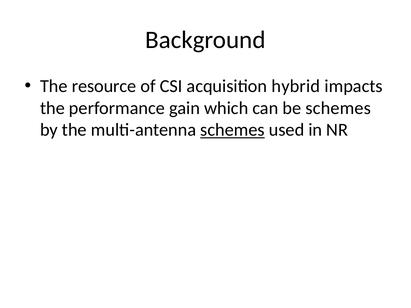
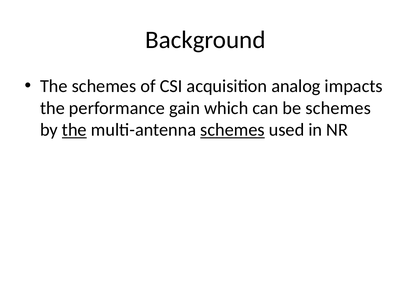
The resource: resource -> schemes (104, 86)
hybrid: hybrid -> analog (296, 86)
the underline: none -> present (74, 130)
